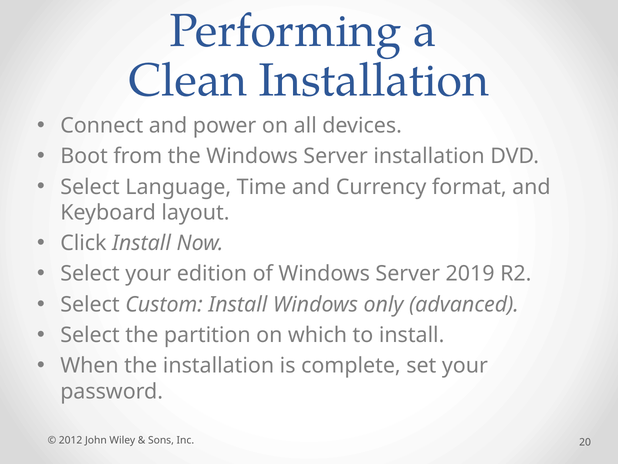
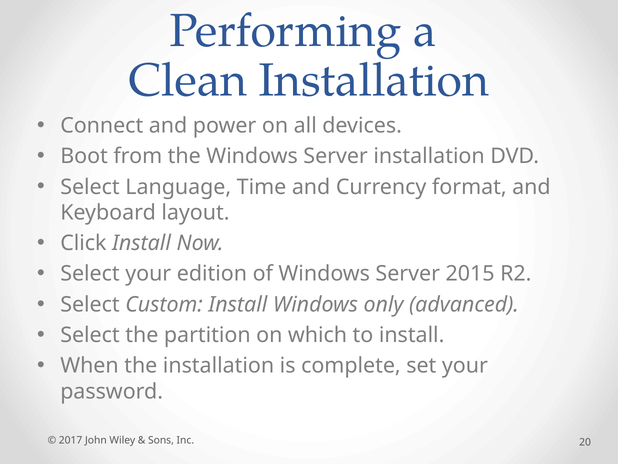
2019: 2019 -> 2015 (470, 274)
2012: 2012 -> 2017 (71, 440)
